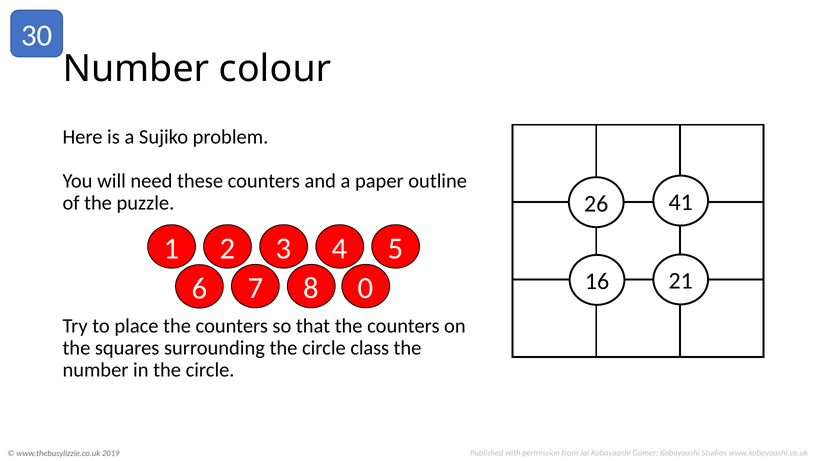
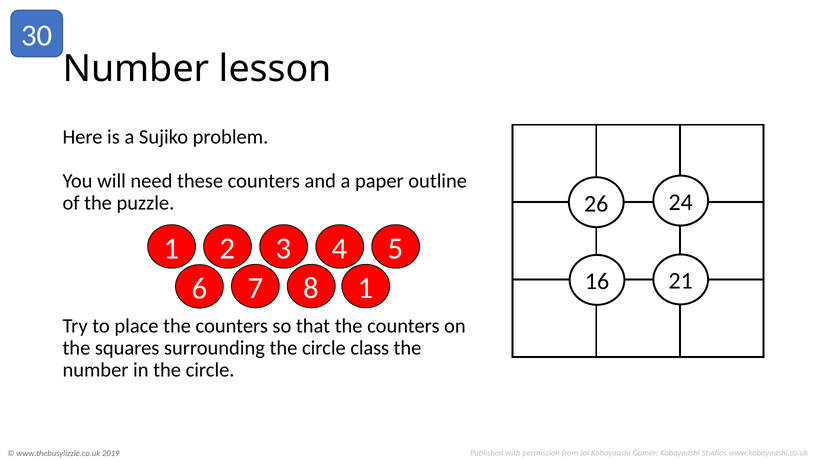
colour: colour -> lesson (275, 69)
41: 41 -> 24 (681, 202)
8 0: 0 -> 1 (366, 288)
